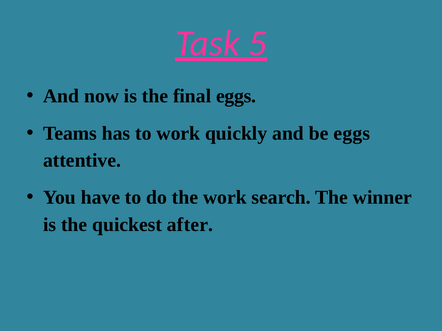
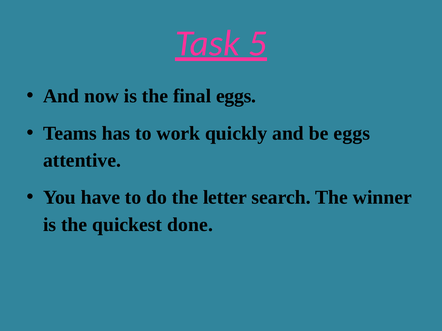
the work: work -> letter (225, 198)
after: after -> done (190, 225)
